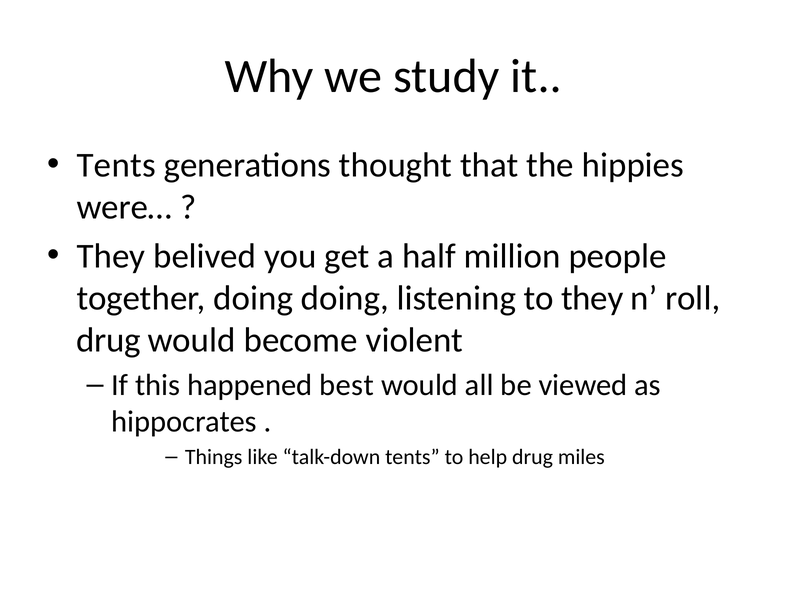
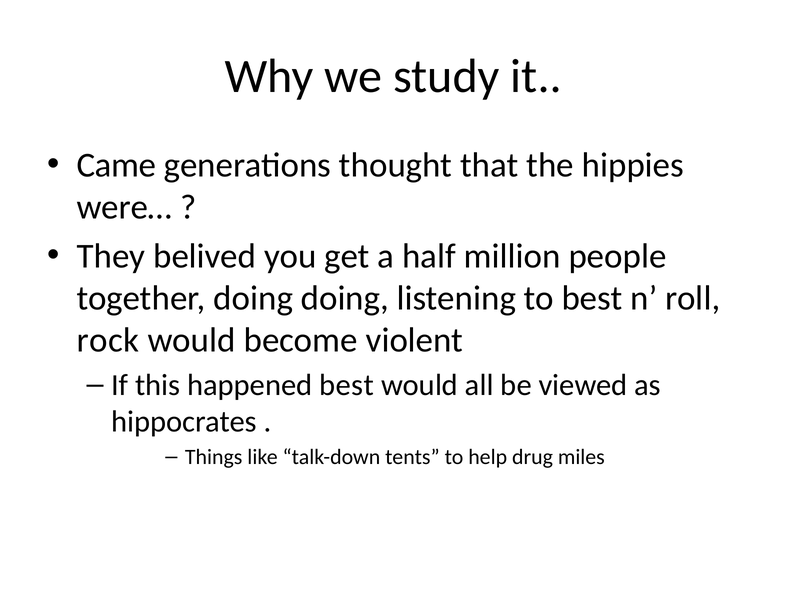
Tents: Tents -> Came (116, 165)
to they: they -> best (592, 298)
drug: drug -> rock (108, 340)
